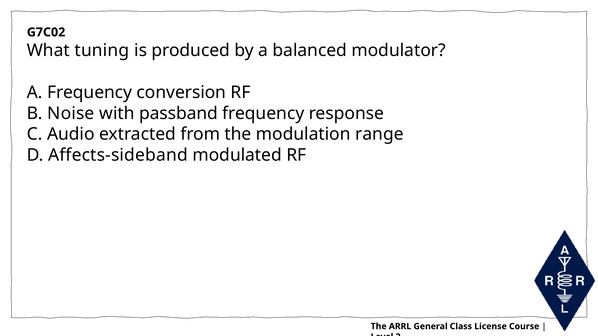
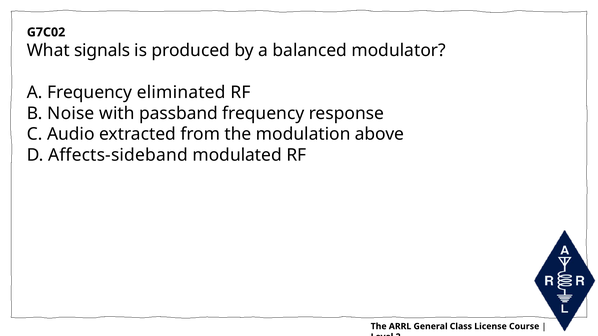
tuning: tuning -> signals (102, 51)
conversion: conversion -> eliminated (181, 92)
range: range -> above (379, 134)
